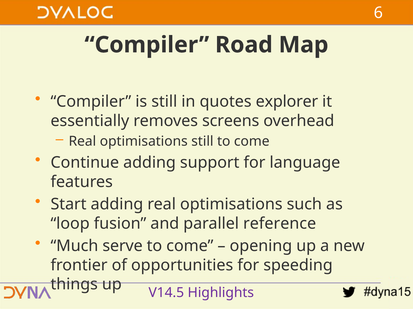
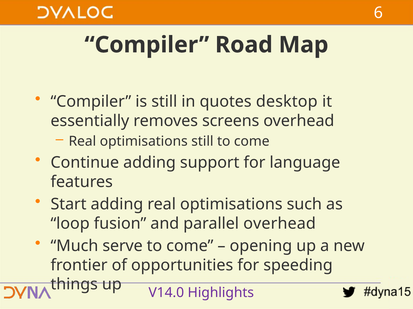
explorer: explorer -> desktop (287, 102)
parallel reference: reference -> overhead (280, 224)
V14.5: V14.5 -> V14.0 (166, 293)
